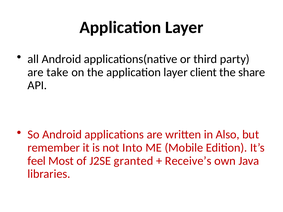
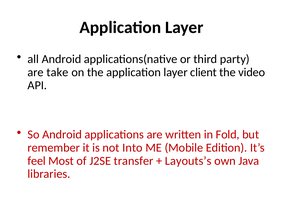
share: share -> video (252, 72)
Also: Also -> Fold (228, 135)
granted: granted -> transfer (134, 161)
Receive’s: Receive’s -> Layouts’s (188, 161)
